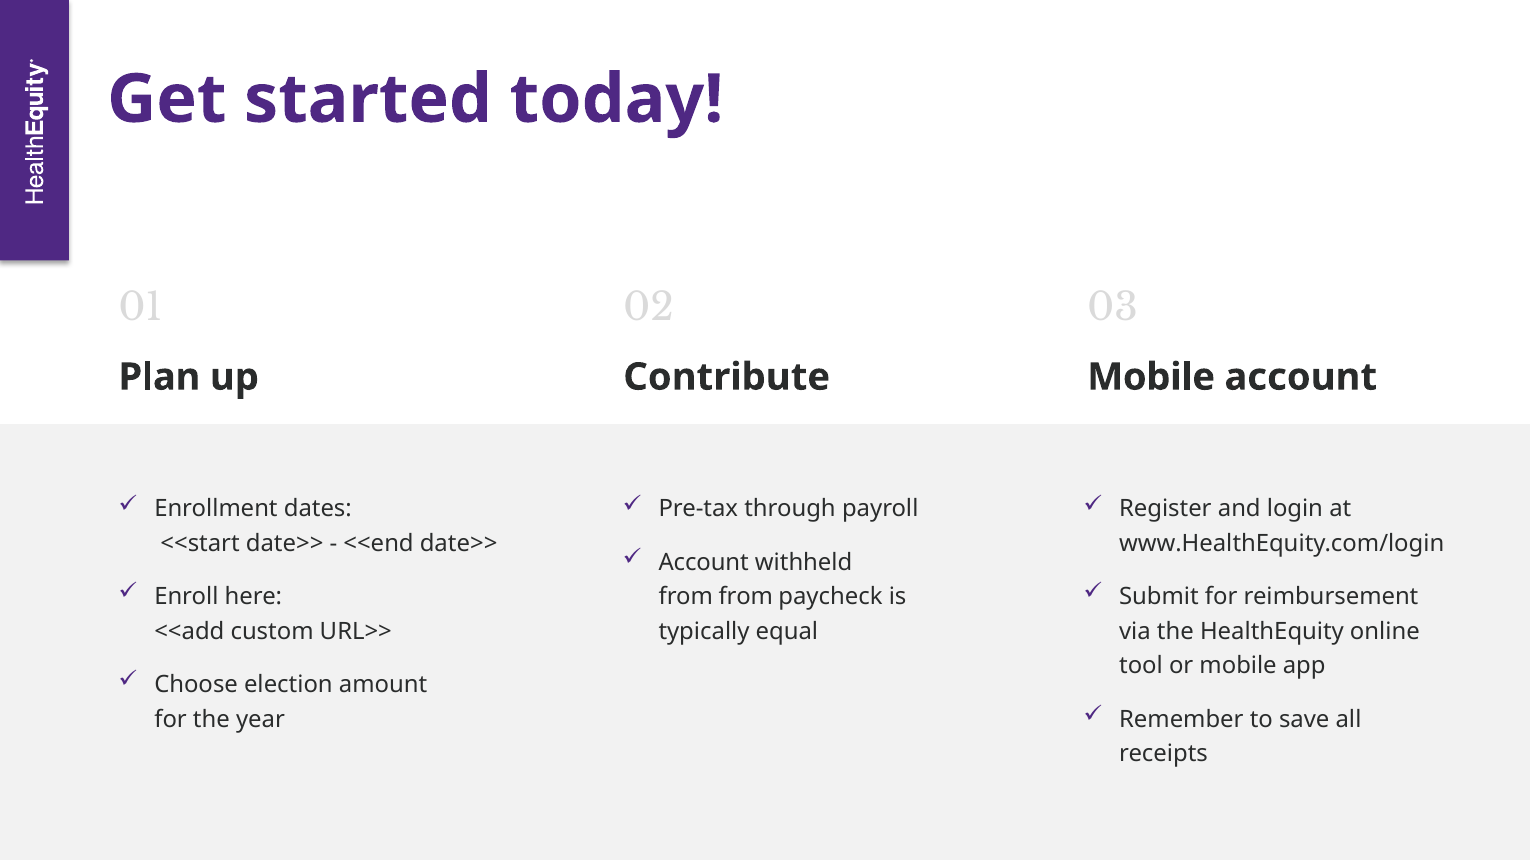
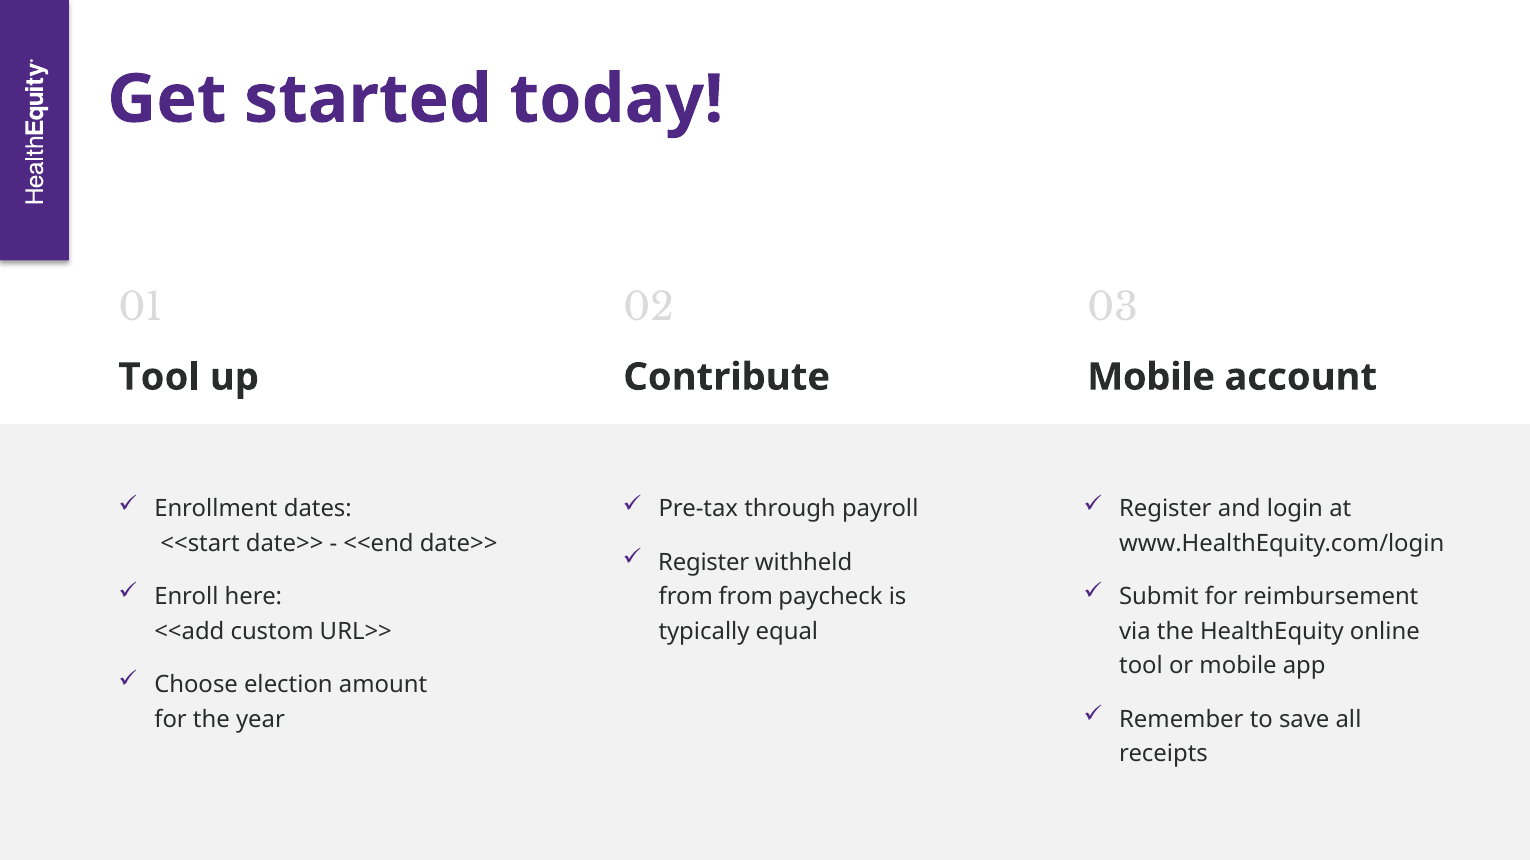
Plan: Plan -> Tool (159, 377)
Account: Account -> Register (704, 563)
